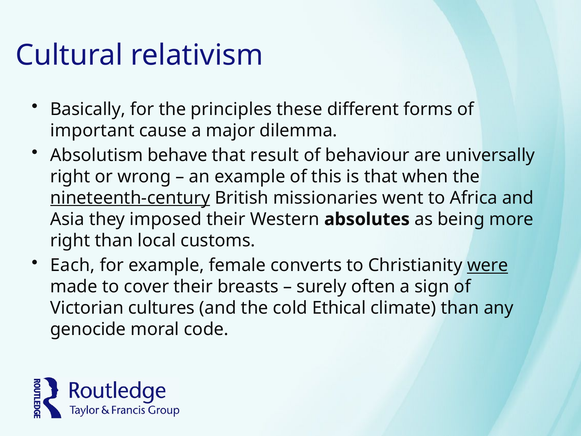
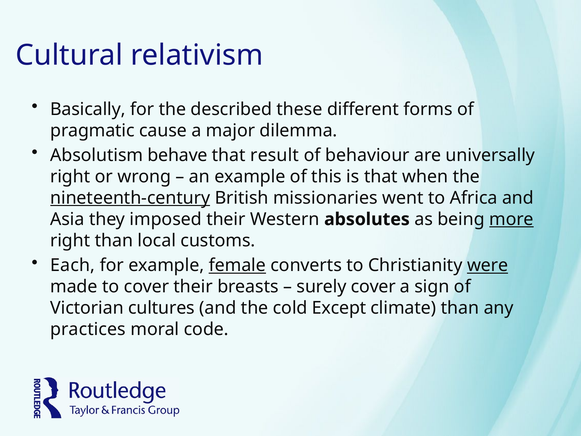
principles: principles -> described (231, 109)
important: important -> pragmatic (92, 130)
more underline: none -> present (511, 219)
female underline: none -> present (237, 265)
surely often: often -> cover (373, 287)
Ethical: Ethical -> Except (339, 308)
genocide: genocide -> practices (88, 329)
